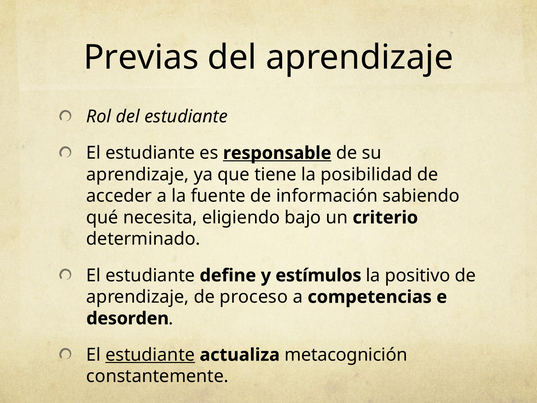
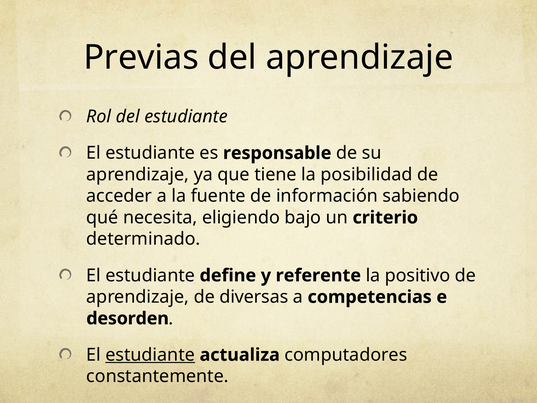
responsable underline: present -> none (277, 153)
estímulos: estímulos -> referente (318, 275)
proceso: proceso -> diversas (254, 297)
metacognición: metacognición -> computadores (346, 355)
